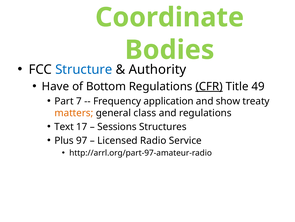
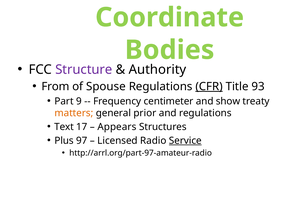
Structure colour: blue -> purple (84, 69)
Have: Have -> From (56, 86)
Bottom: Bottom -> Spouse (106, 86)
49: 49 -> 93 (258, 86)
7: 7 -> 9 (79, 101)
application: application -> centimeter (169, 101)
class: class -> prior (145, 113)
Sessions: Sessions -> Appears (117, 126)
Service underline: none -> present (185, 140)
